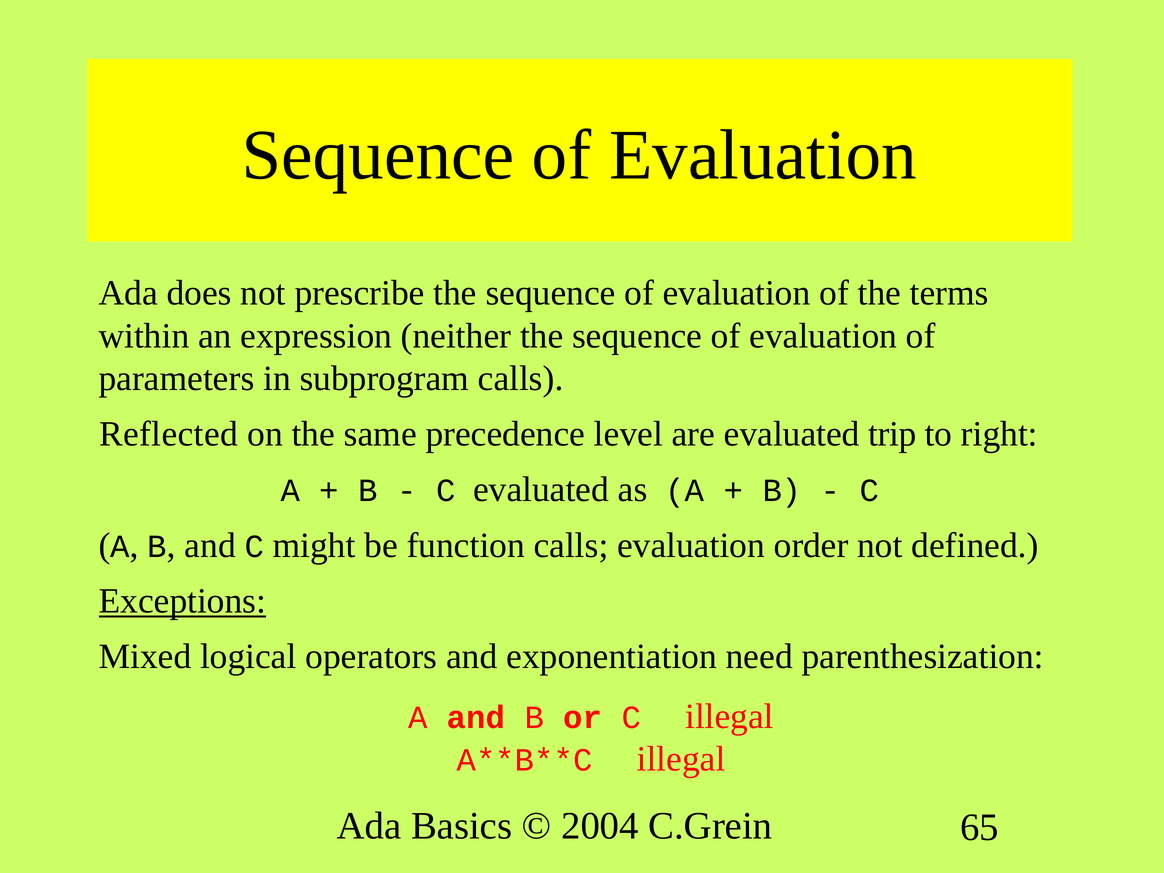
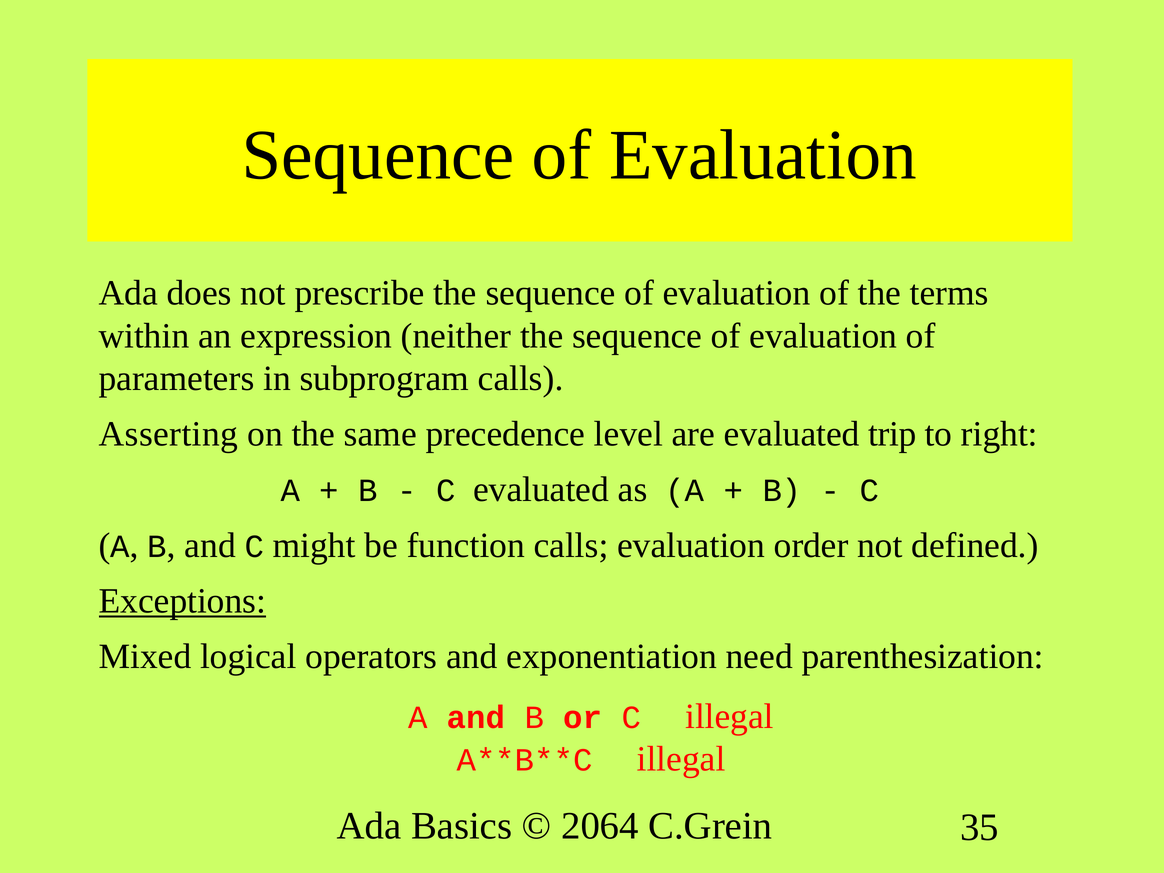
Reflected: Reflected -> Asserting (168, 434)
2004: 2004 -> 2064 (600, 826)
65: 65 -> 35 (979, 827)
